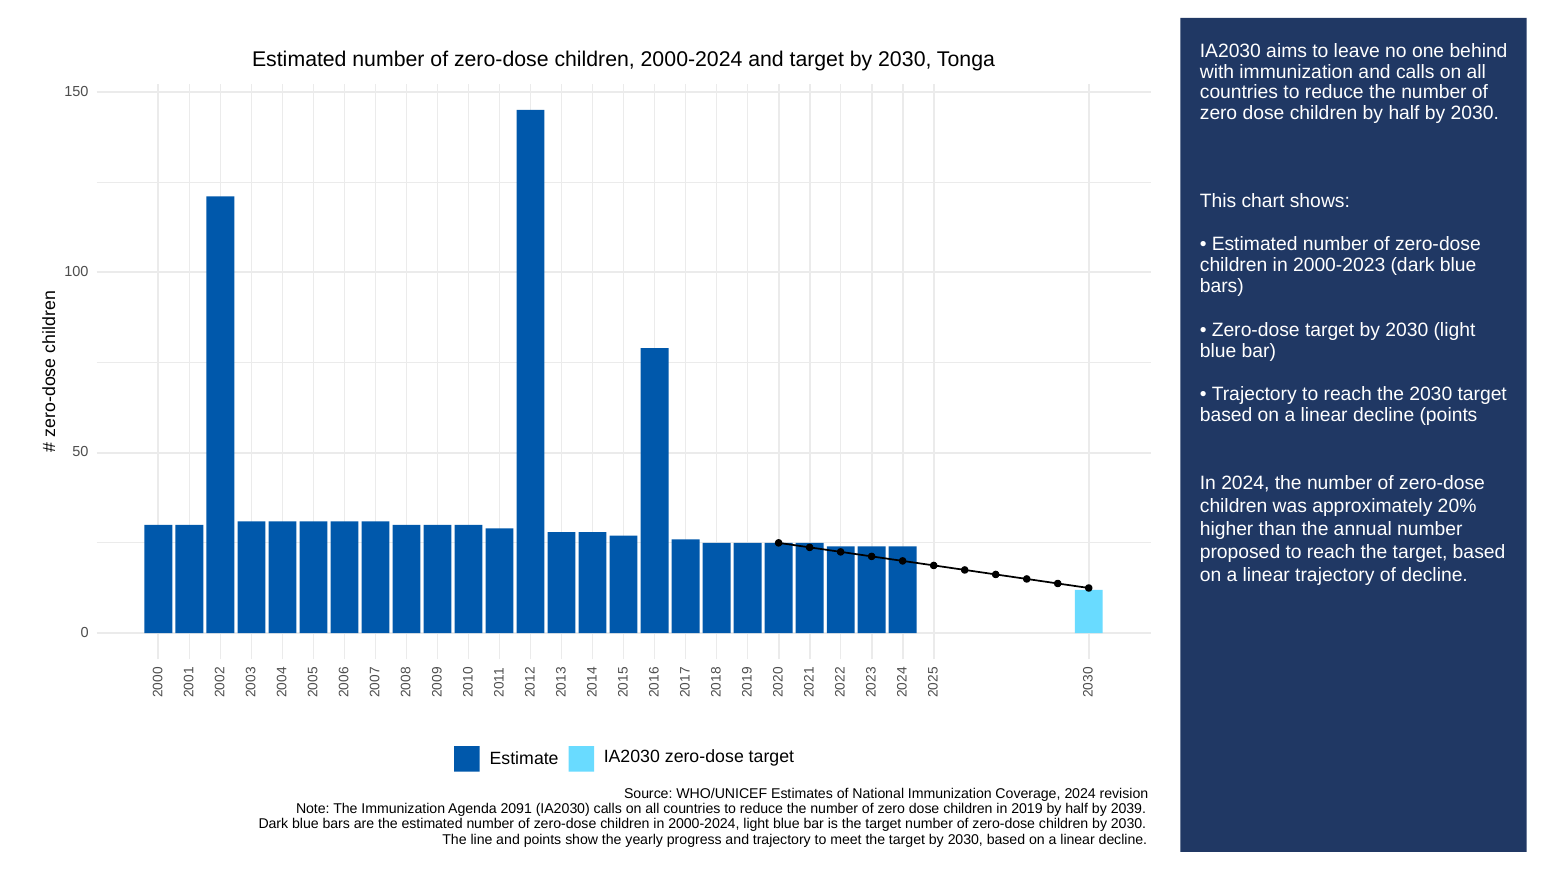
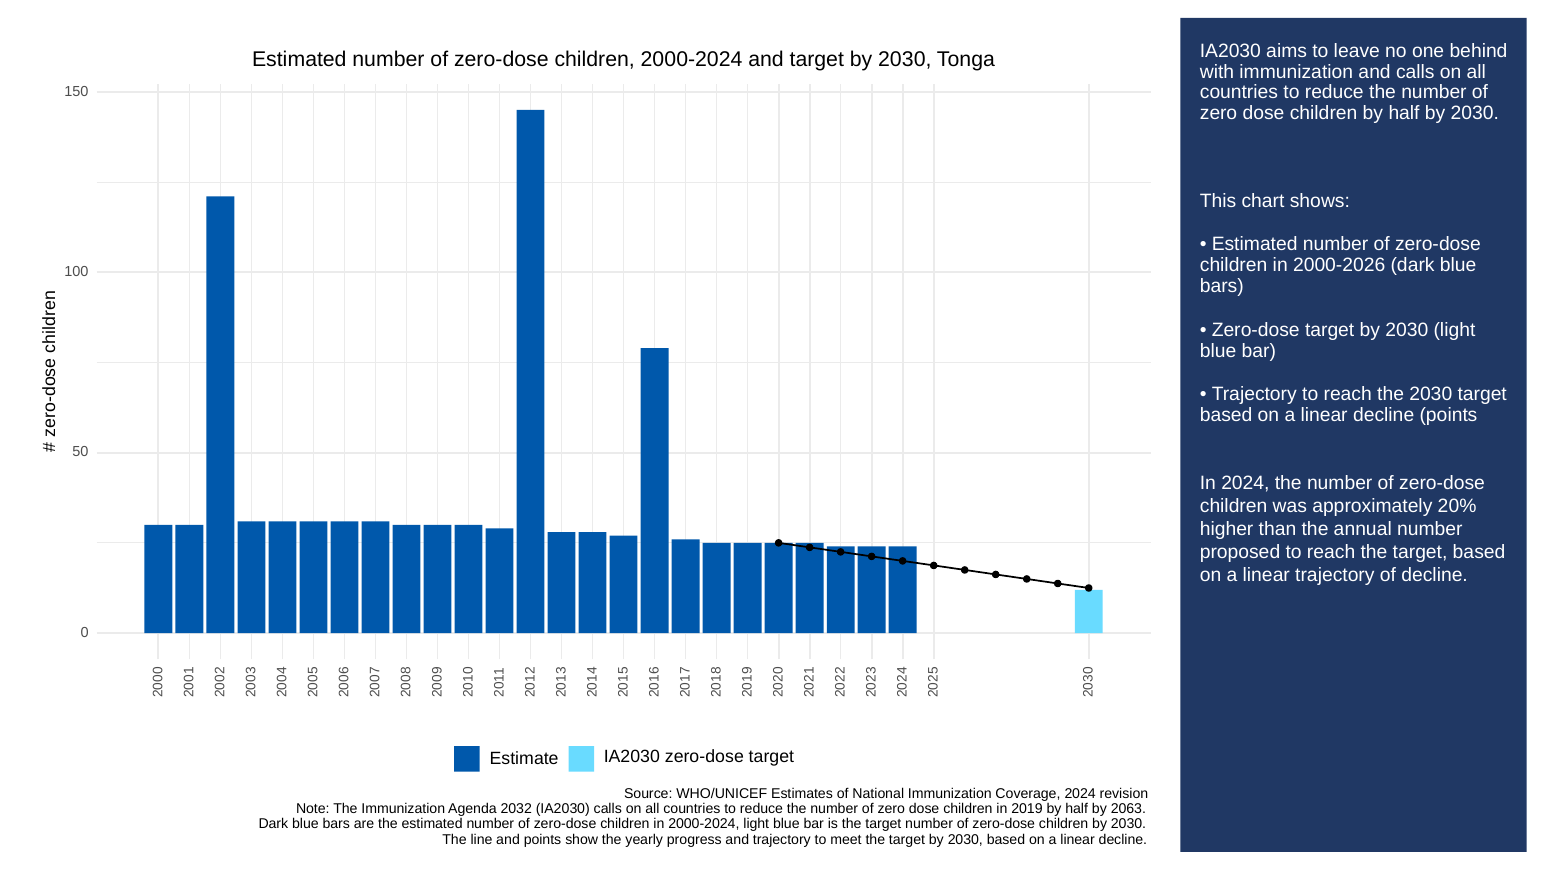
2000-2023: 2000-2023 -> 2000-2026 (1339, 265)
2091: 2091 -> 2032 (516, 808)
2039: 2039 -> 2063 (1128, 808)
